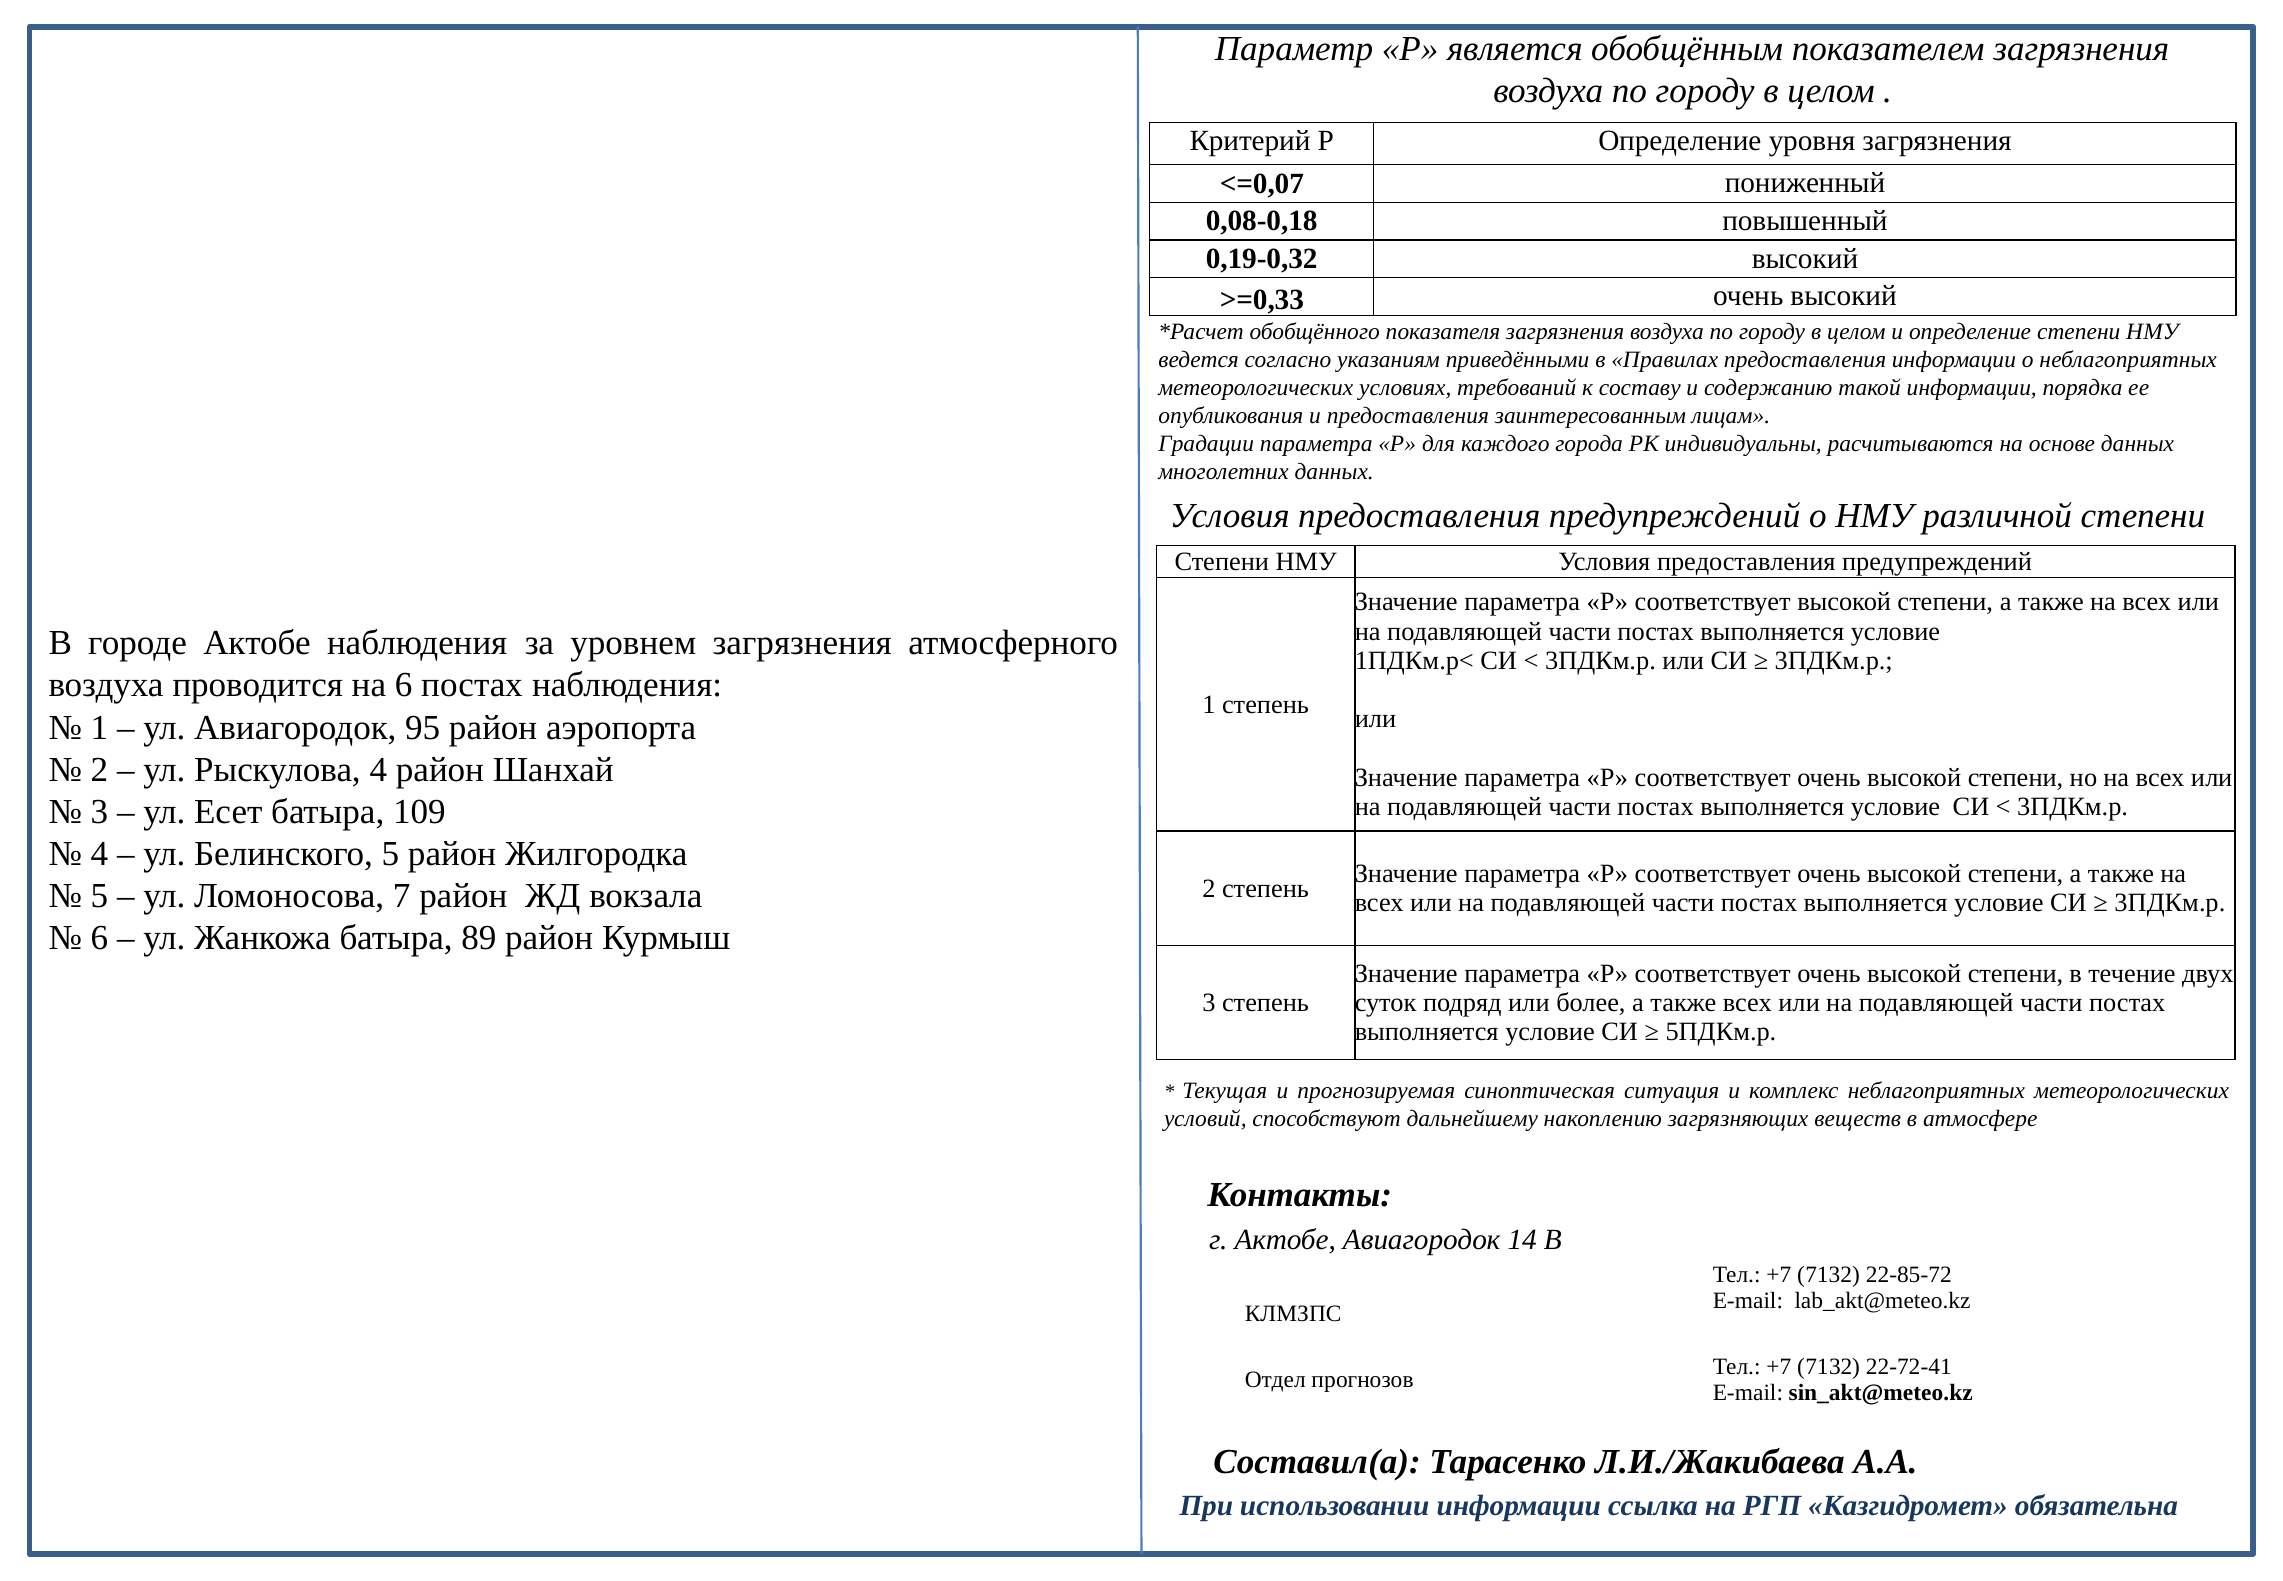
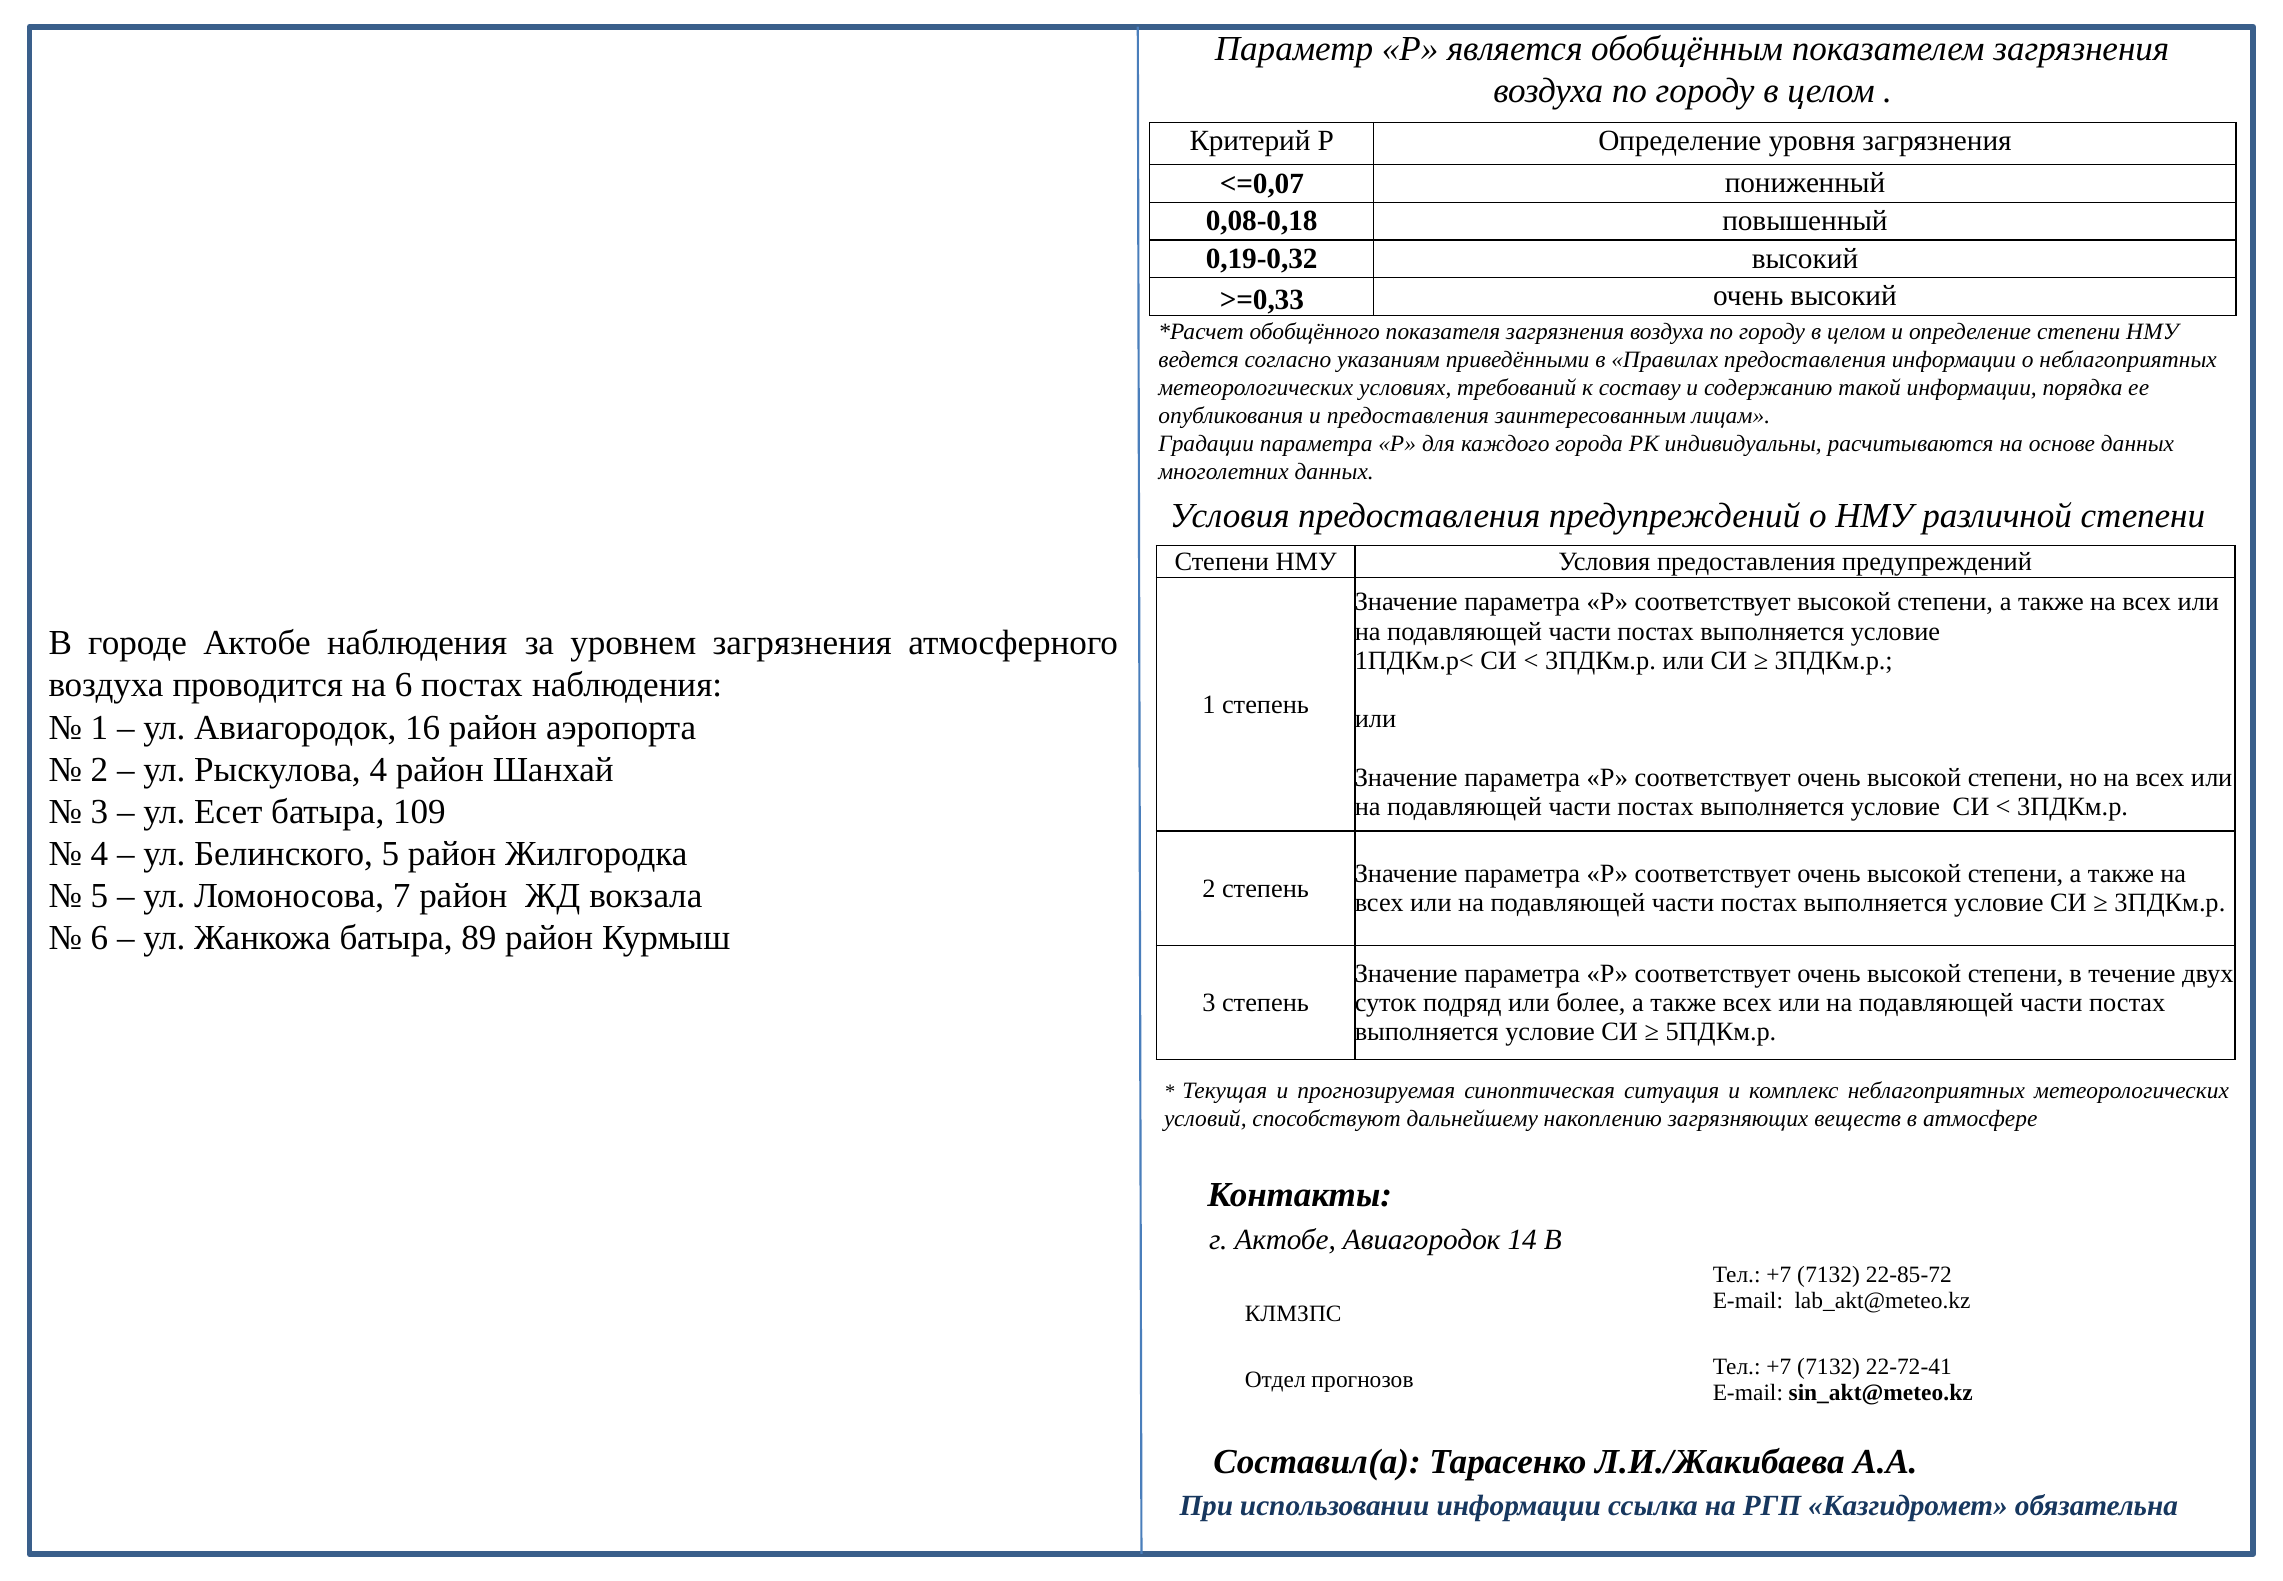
95: 95 -> 16 (423, 727)
